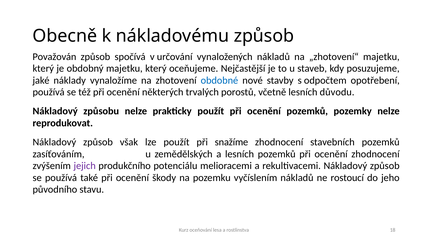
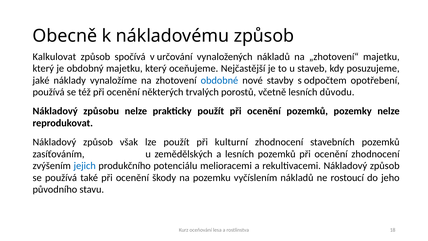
Považován: Považován -> Kalkulovat (54, 57)
snažíme: snažíme -> kulturní (231, 142)
jejich colour: purple -> blue (85, 166)
